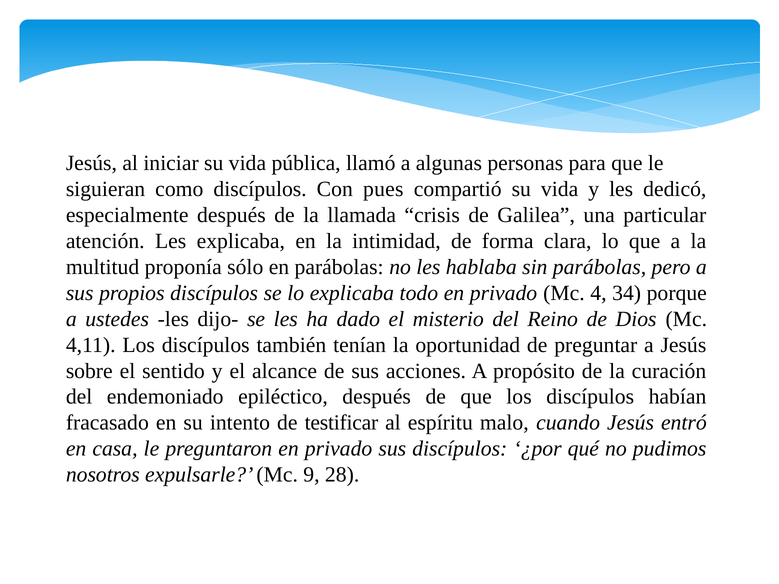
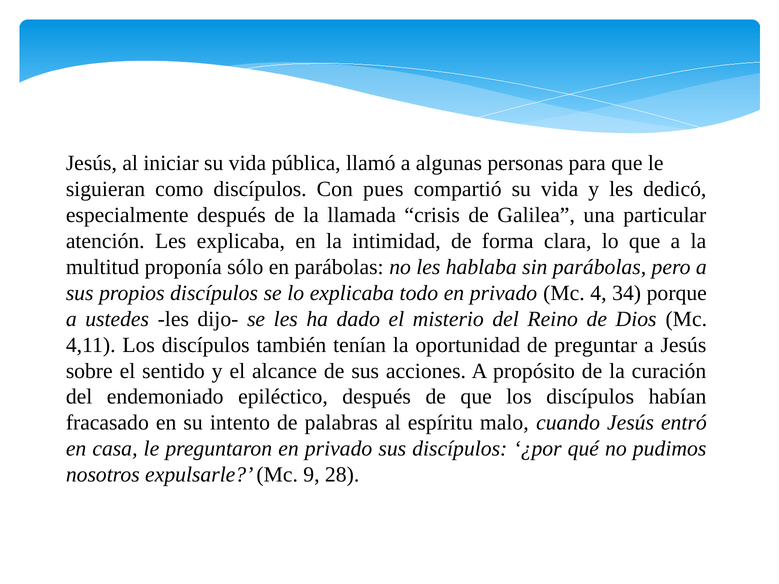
testificar: testificar -> palabras (341, 423)
